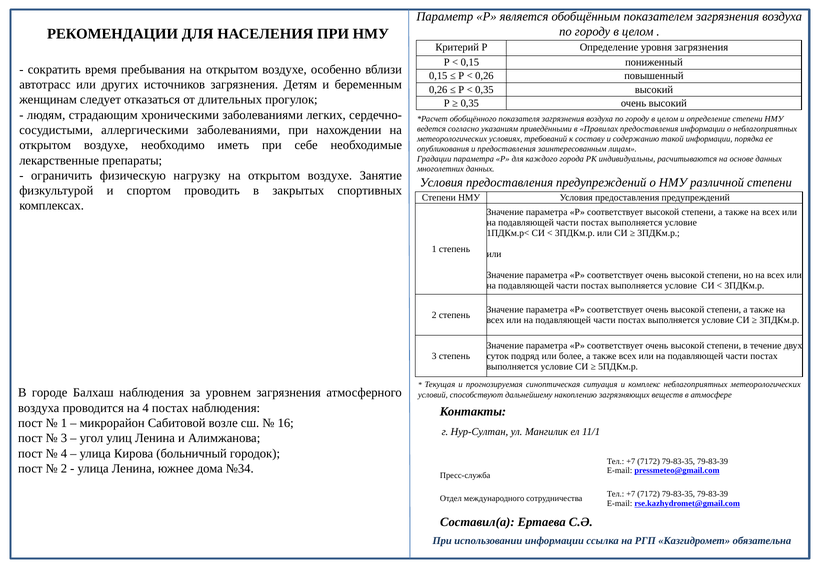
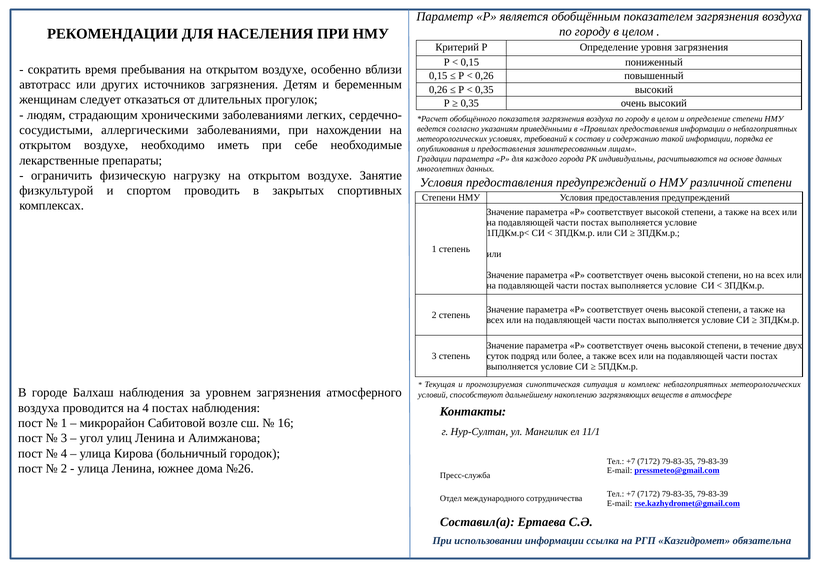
№34: №34 -> №26 (240, 468)
